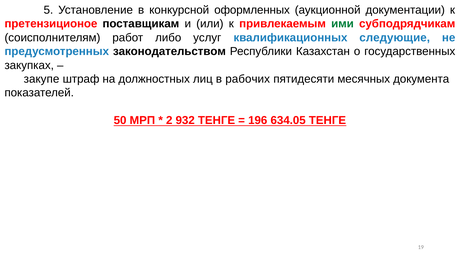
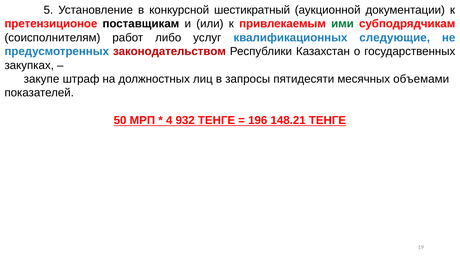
оформленных: оформленных -> шестикратный (252, 10)
законодательством colour: black -> red (169, 51)
рабочих: рабочих -> запросы (248, 79)
документа: документа -> объемами (421, 79)
2: 2 -> 4 (169, 120)
634.05: 634.05 -> 148.21 (288, 120)
